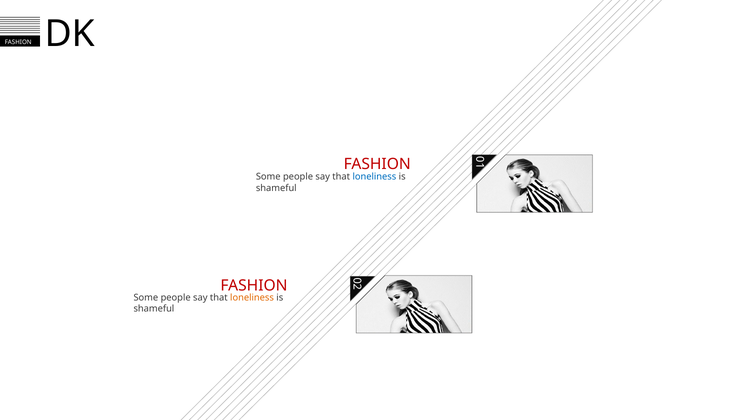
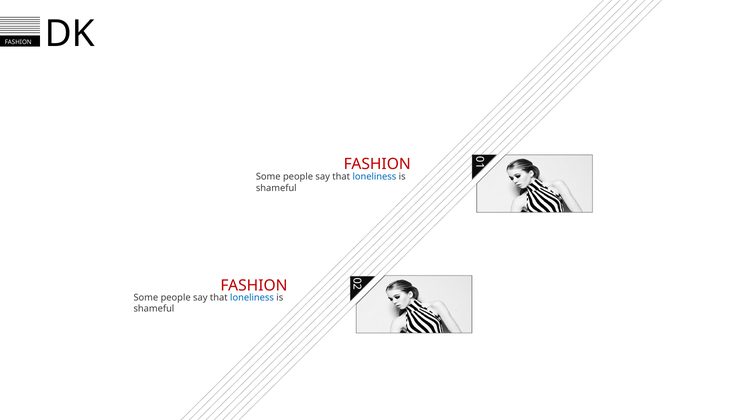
loneliness colour: orange -> blue (252, 298)
